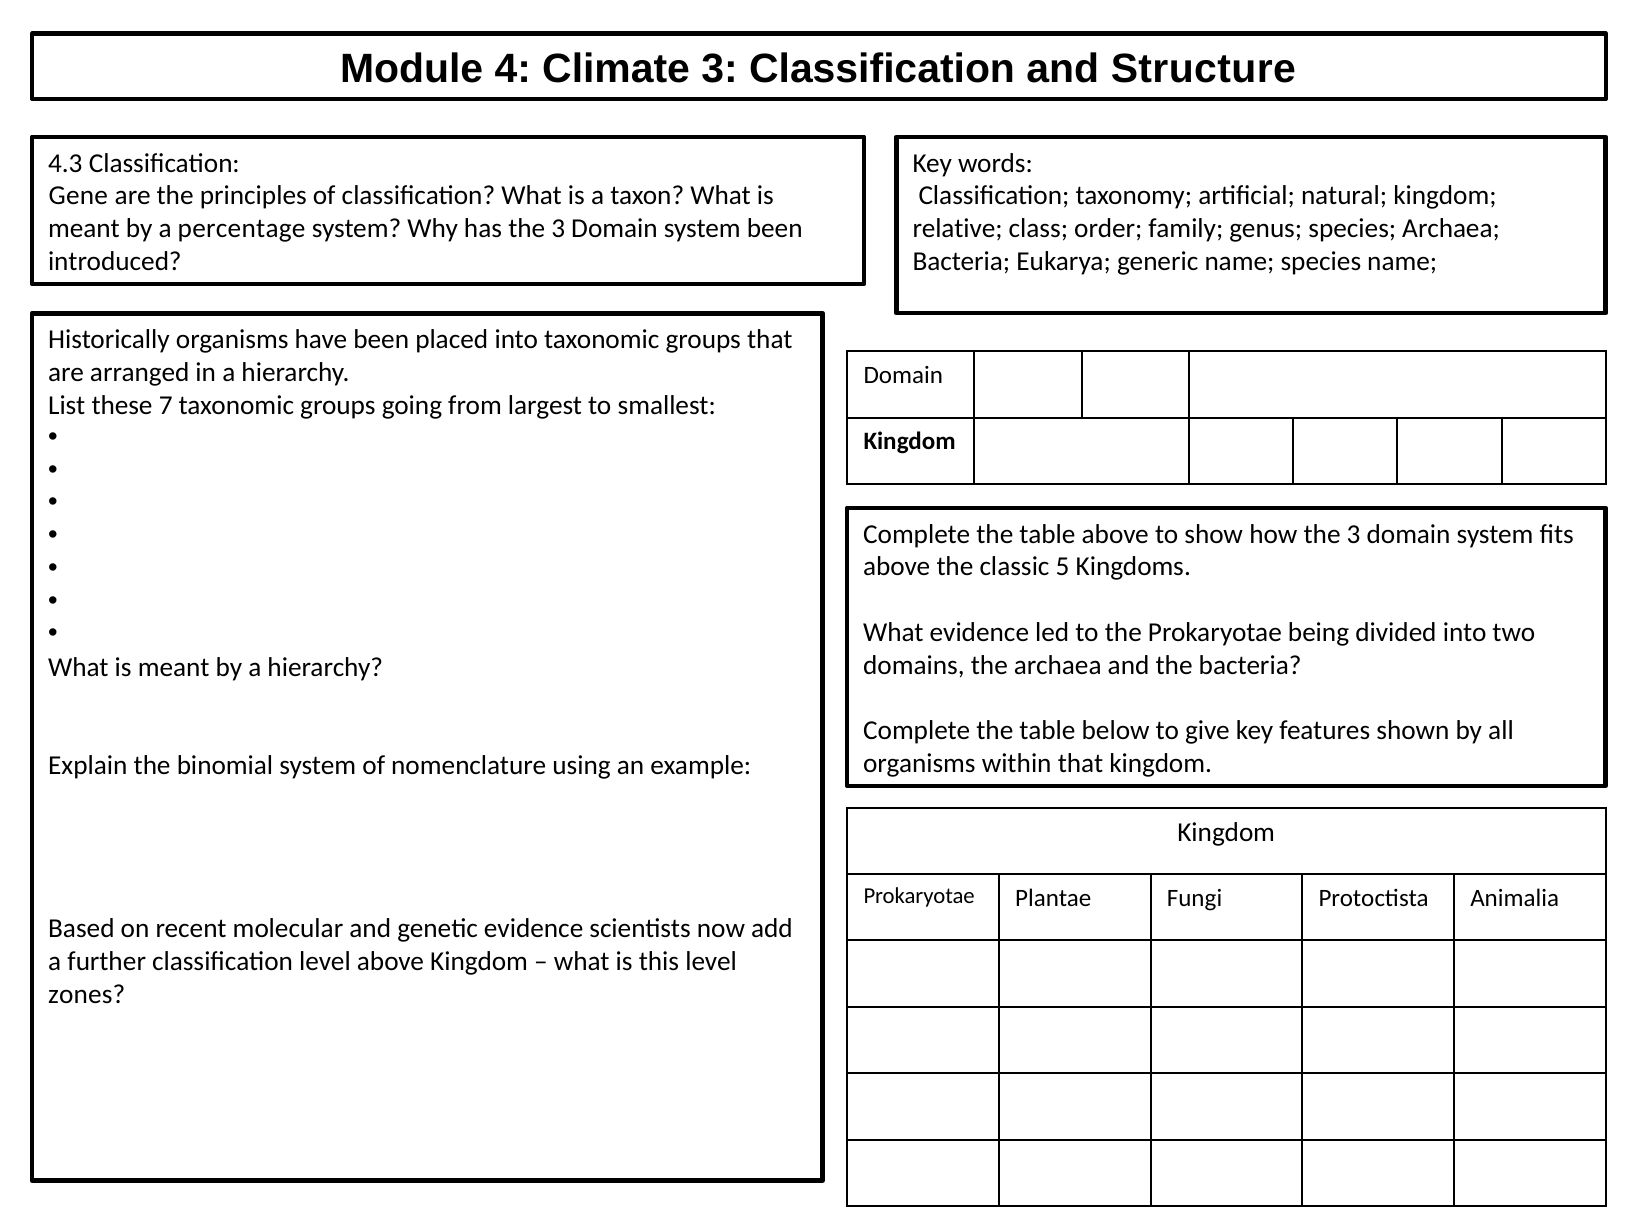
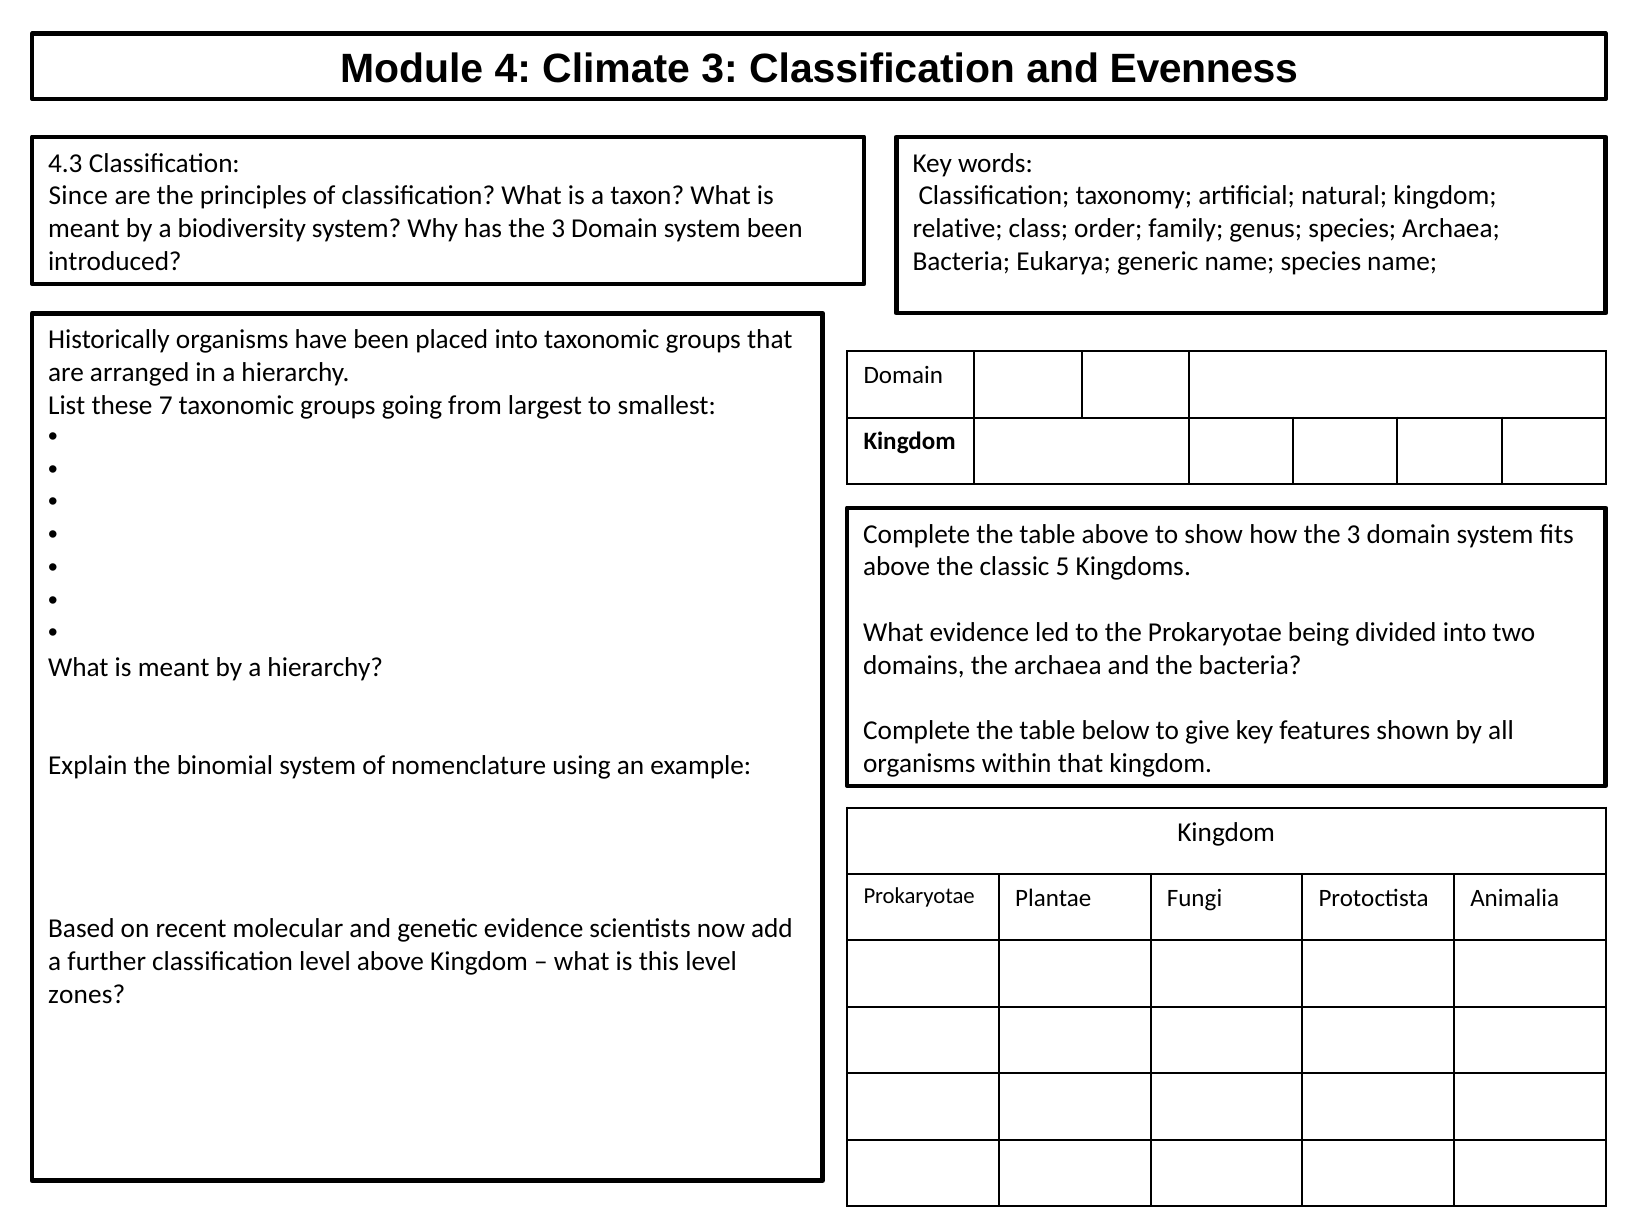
Structure: Structure -> Evenness (1204, 69)
Gene: Gene -> Since (78, 196)
percentage: percentage -> biodiversity (242, 229)
